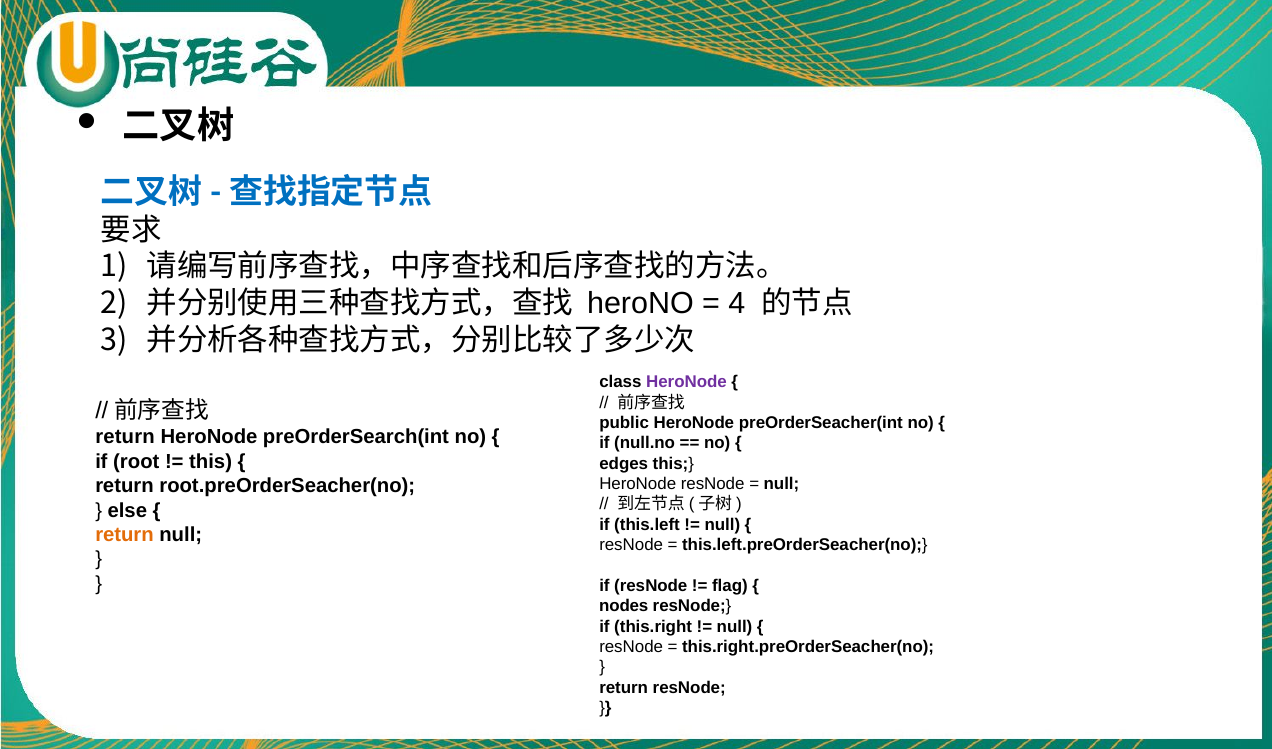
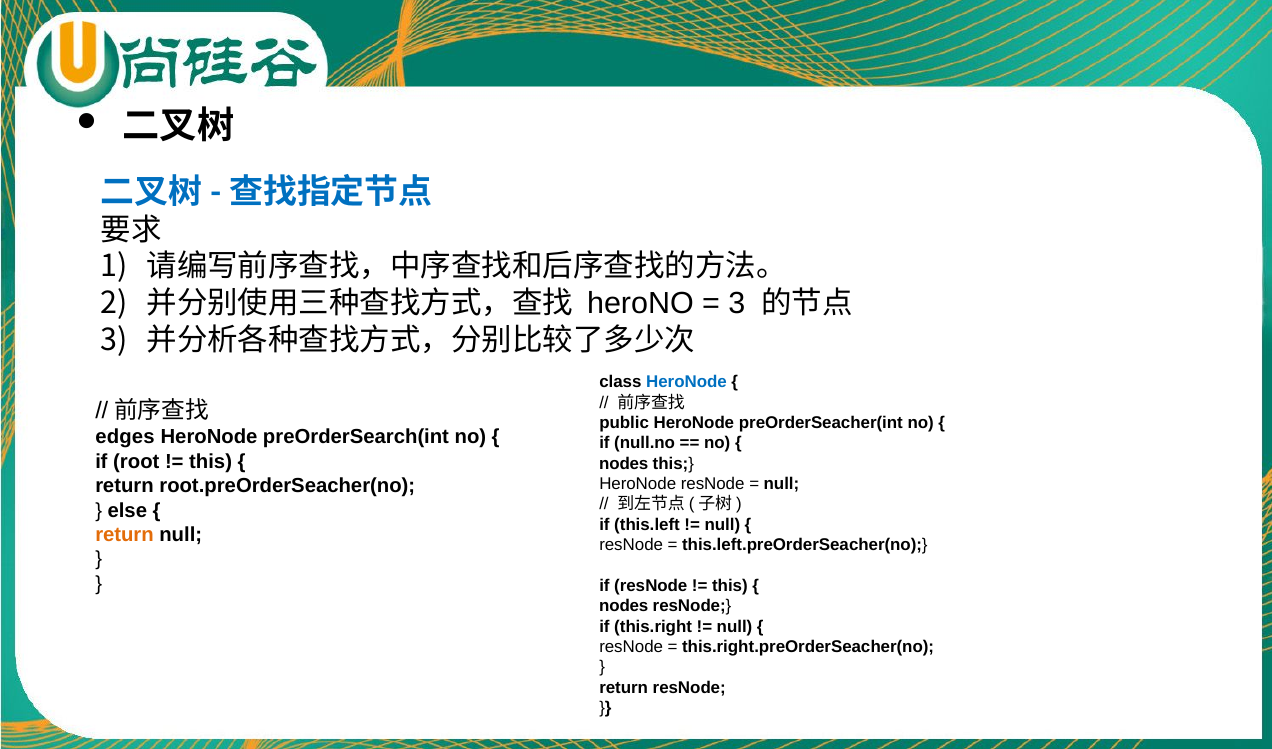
4: 4 -> 3 (737, 303)
HeroNode colour: purple -> blue (686, 382)
return: return -> edges (125, 437)
edges: edges -> nodes (624, 464)
flag: flag -> this (730, 586)
